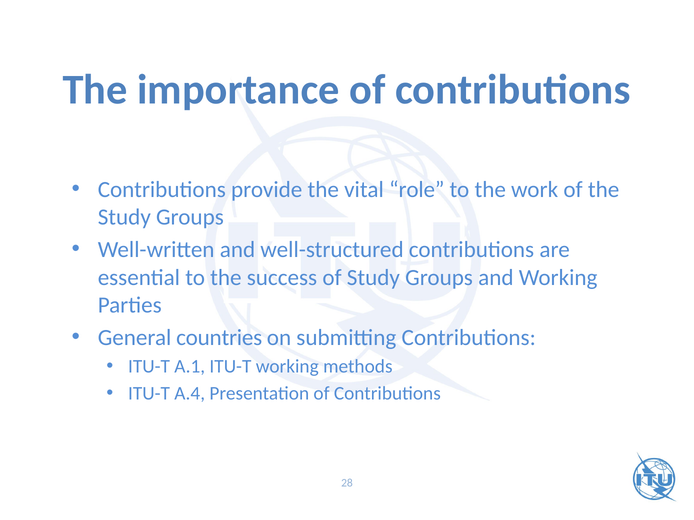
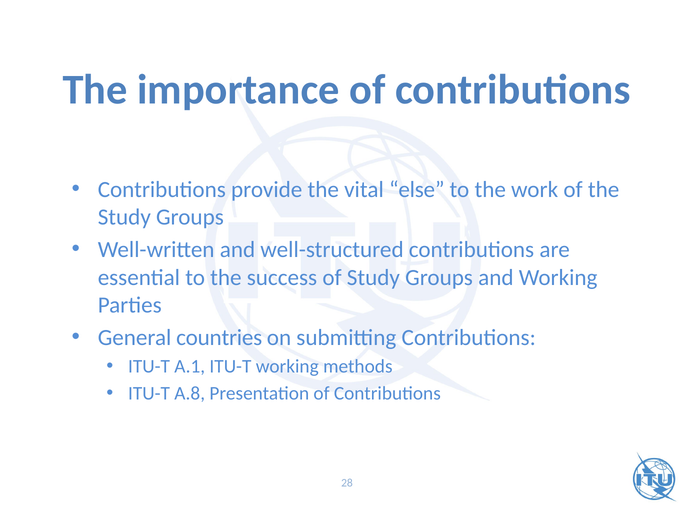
role: role -> else (417, 190)
A.4: A.4 -> A.8 (190, 394)
